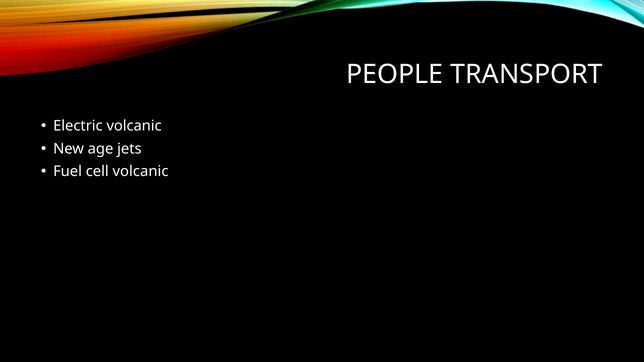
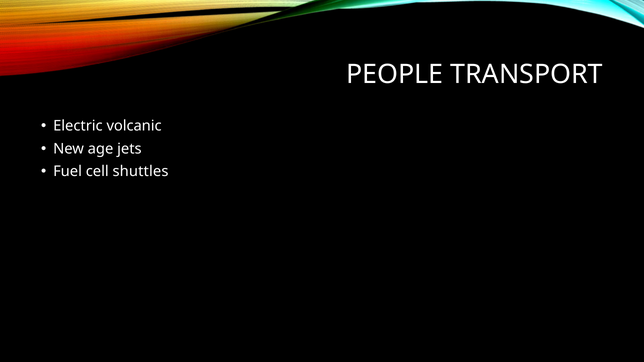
cell volcanic: volcanic -> shuttles (141, 171)
